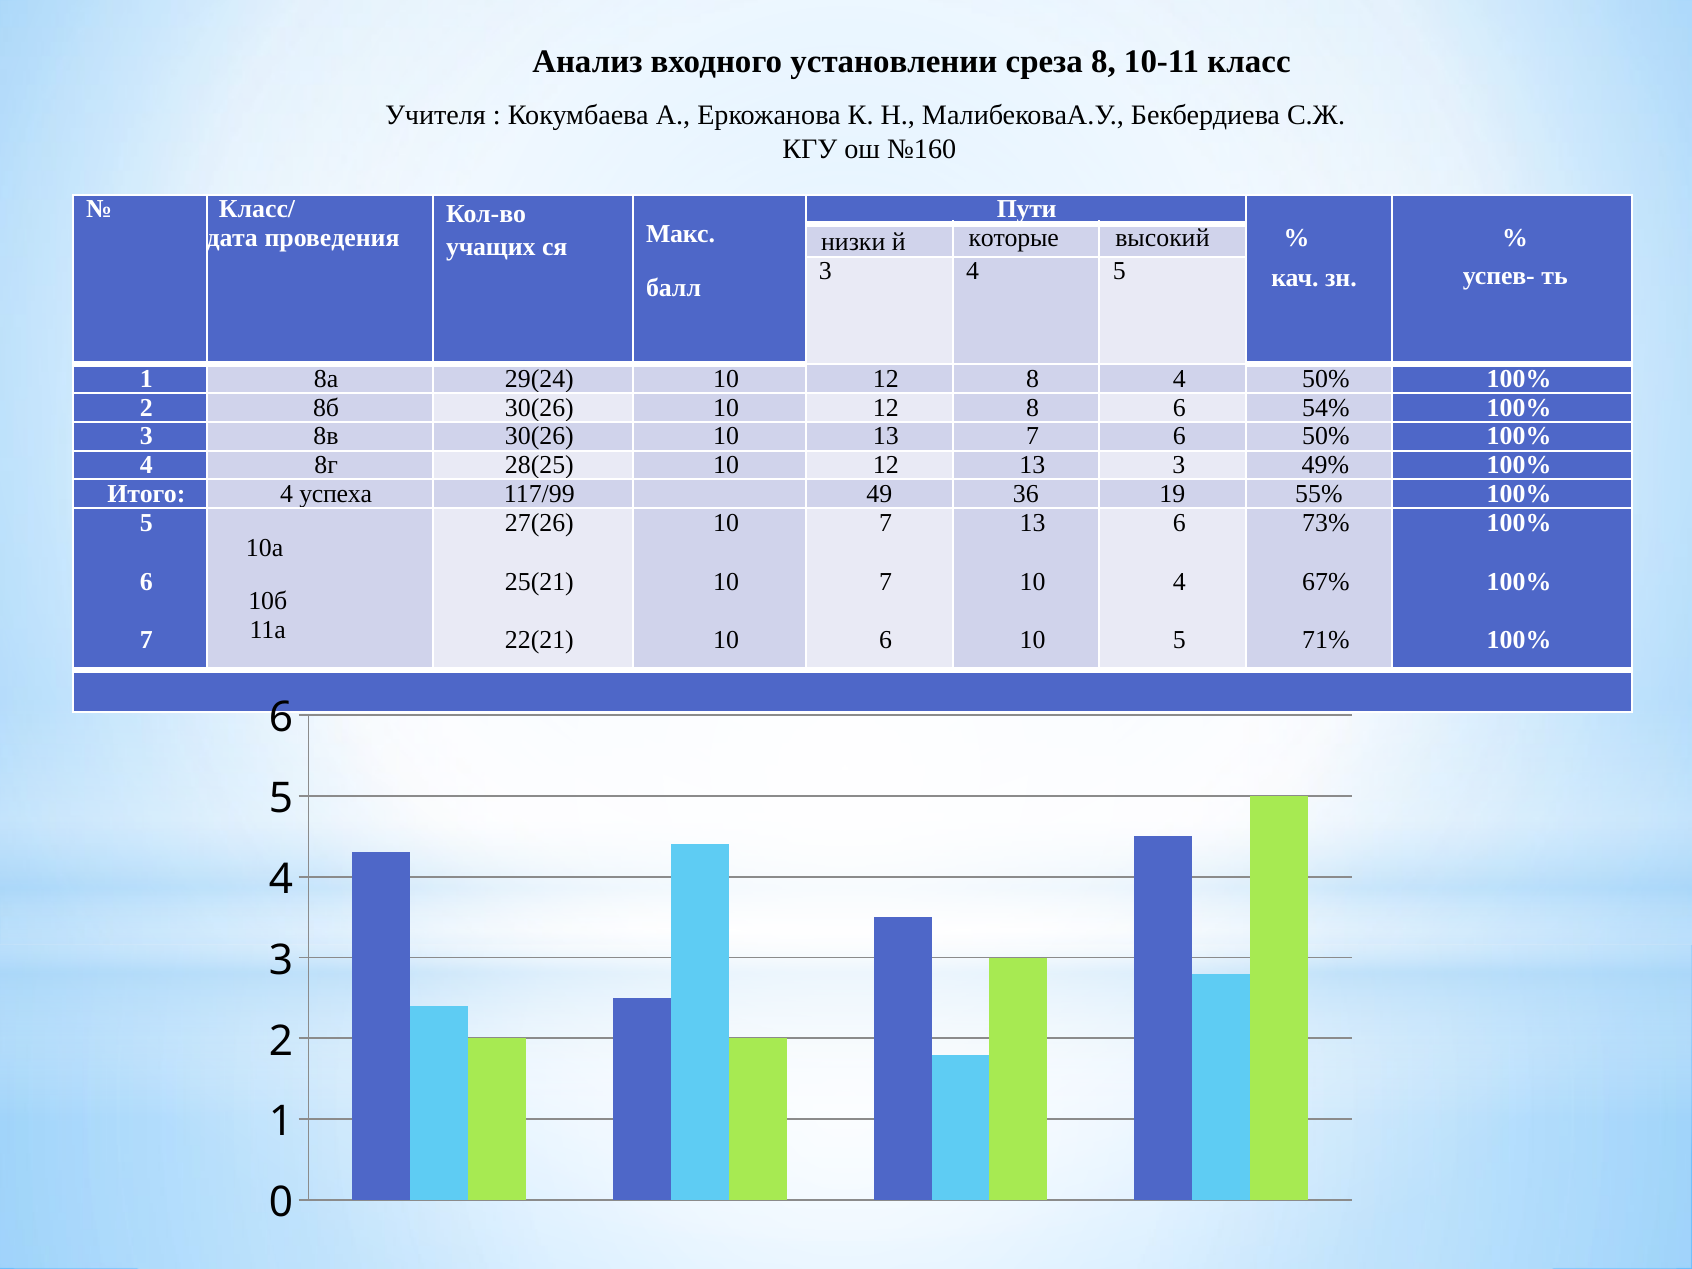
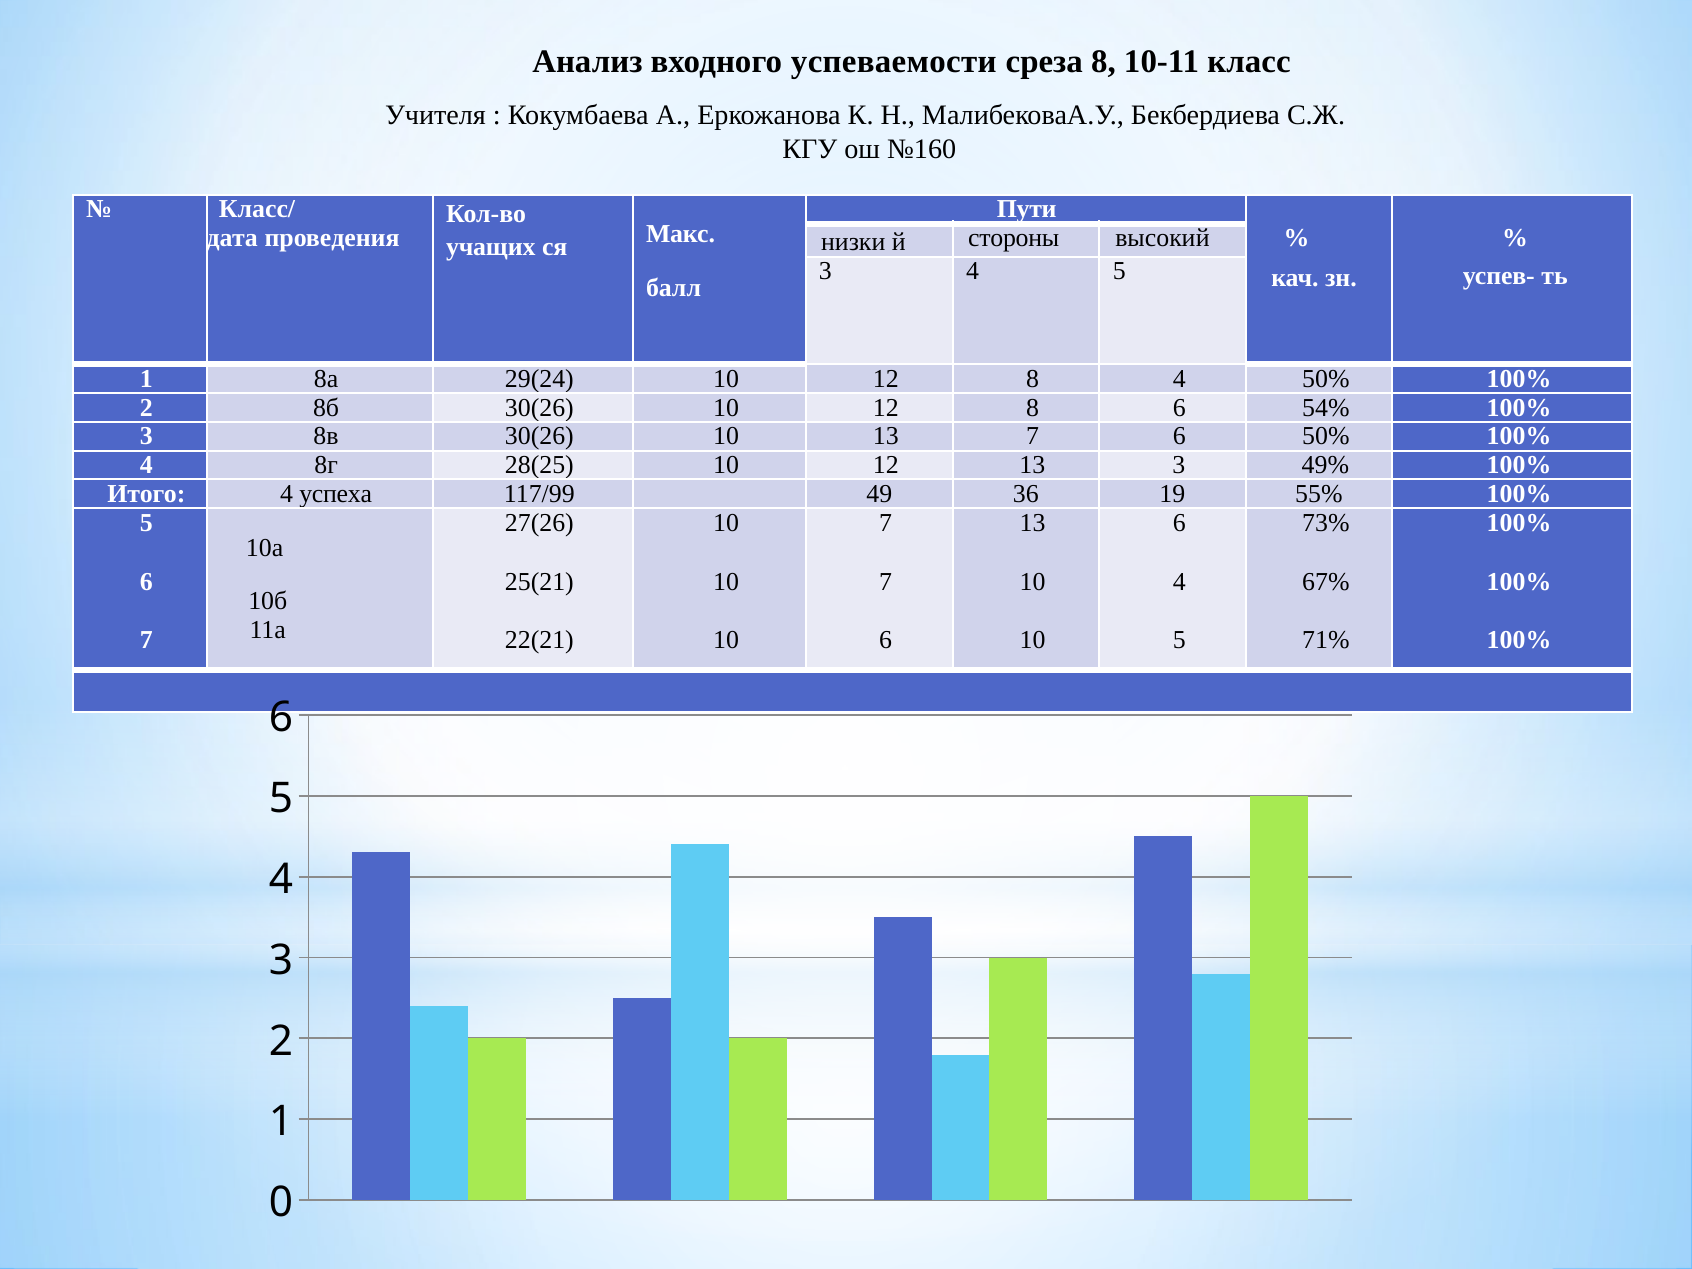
установлении: установлении -> успеваемости (894, 62)
которые: которые -> стороны (1014, 238)
